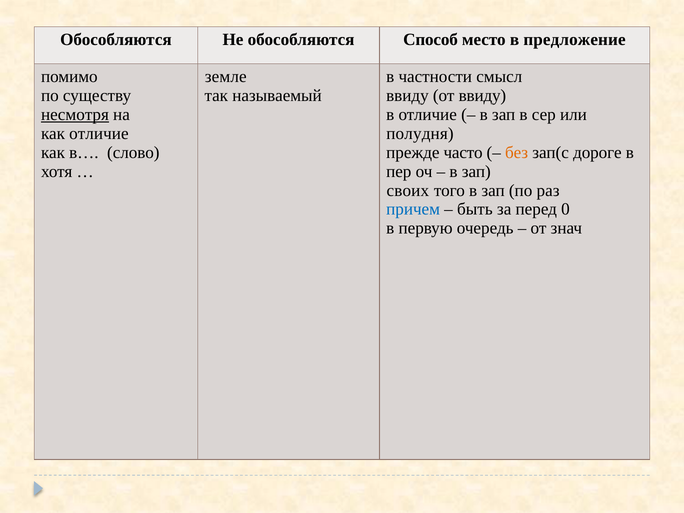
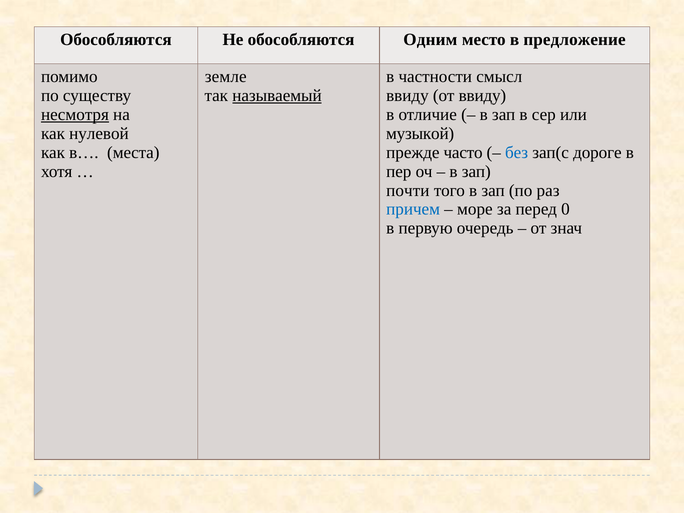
Способ: Способ -> Одним (430, 40)
называемый underline: none -> present (277, 96)
как отличие: отличие -> нулевой (99, 134)
полудня: полудня -> музыкой (420, 134)
слово: слово -> места (133, 153)
без colour: orange -> blue (517, 153)
своих: своих -> почти (408, 190)
быть: быть -> море (475, 209)
